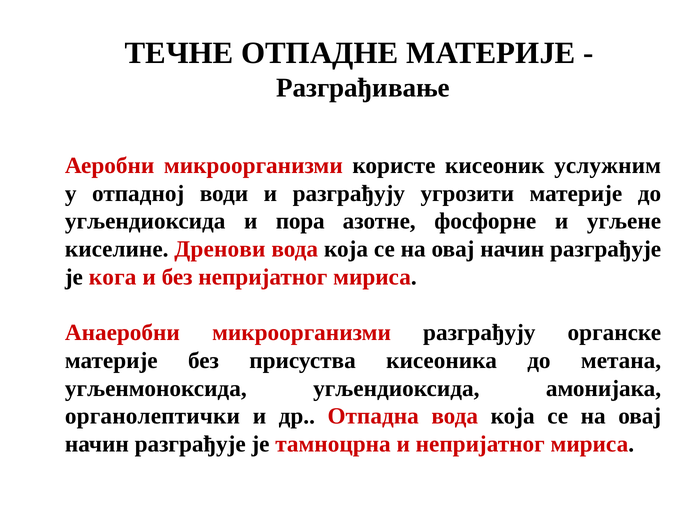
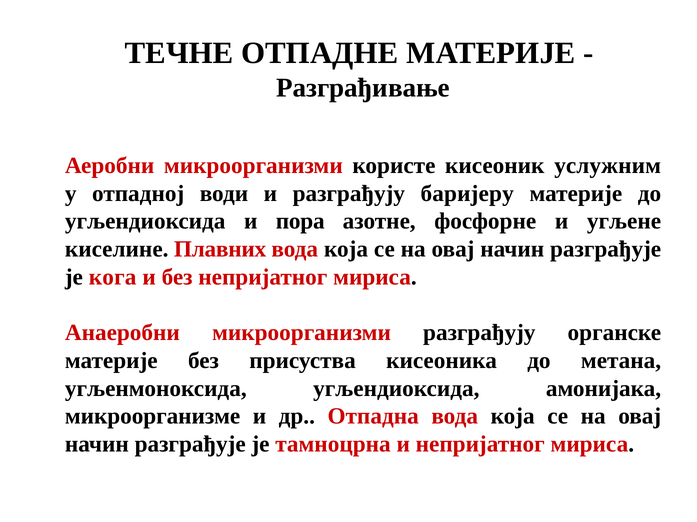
угрозити: угрозити -> баријеру (467, 194)
Дренови: Дренови -> Плавних (220, 250)
органолептички: органолептички -> микроорганизме (153, 417)
